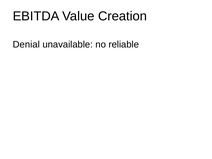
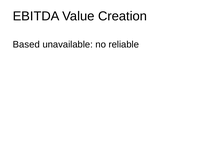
Denial: Denial -> Based (26, 44)
